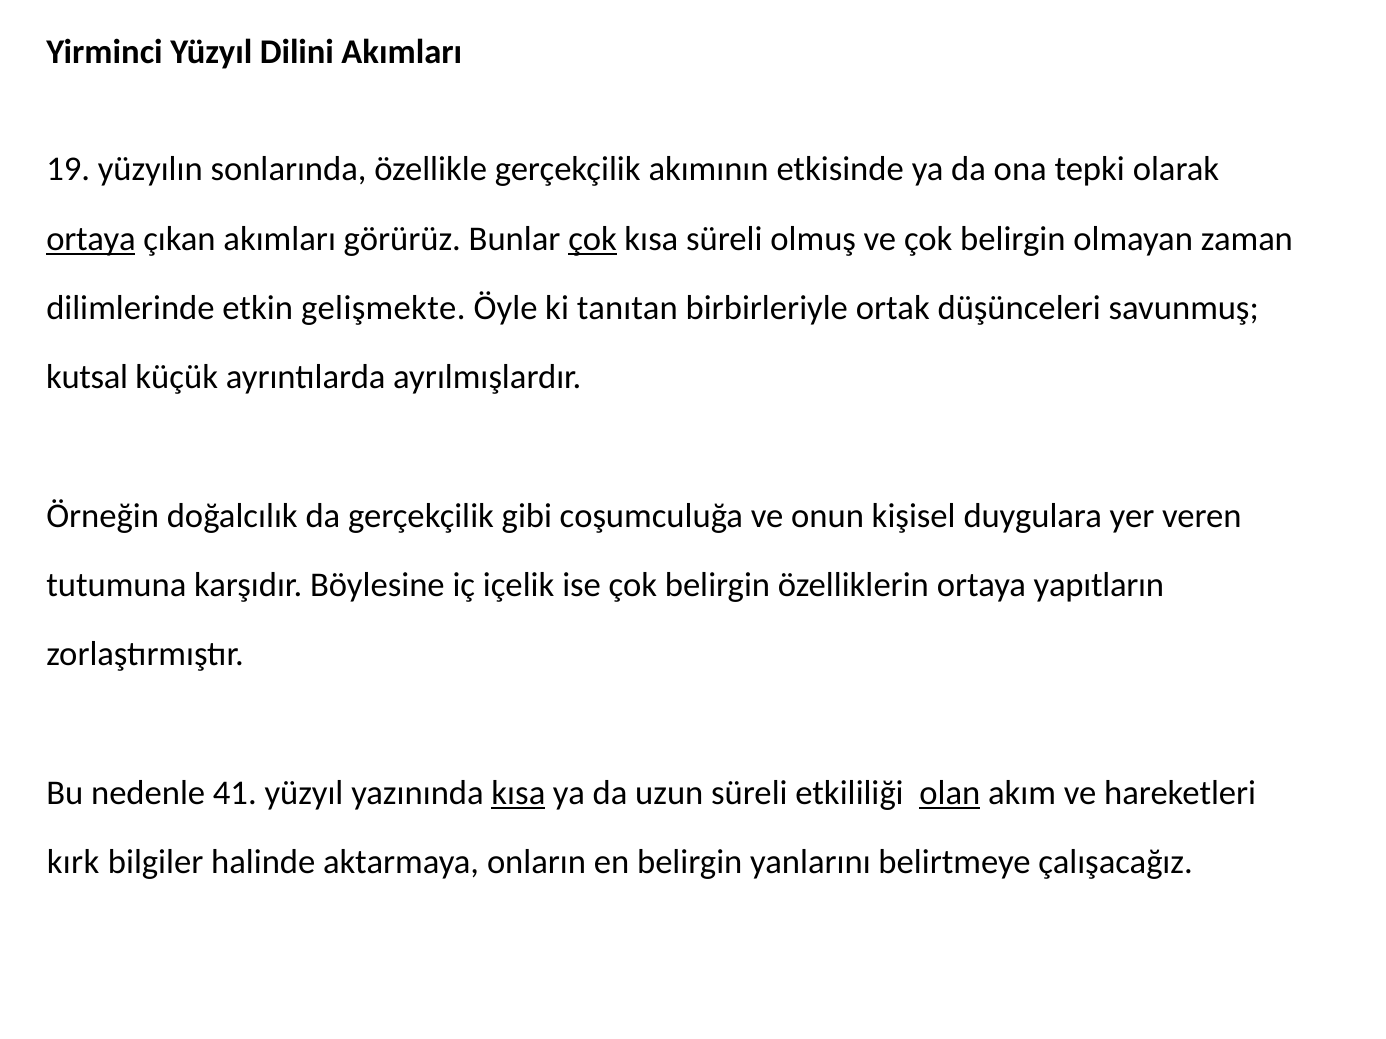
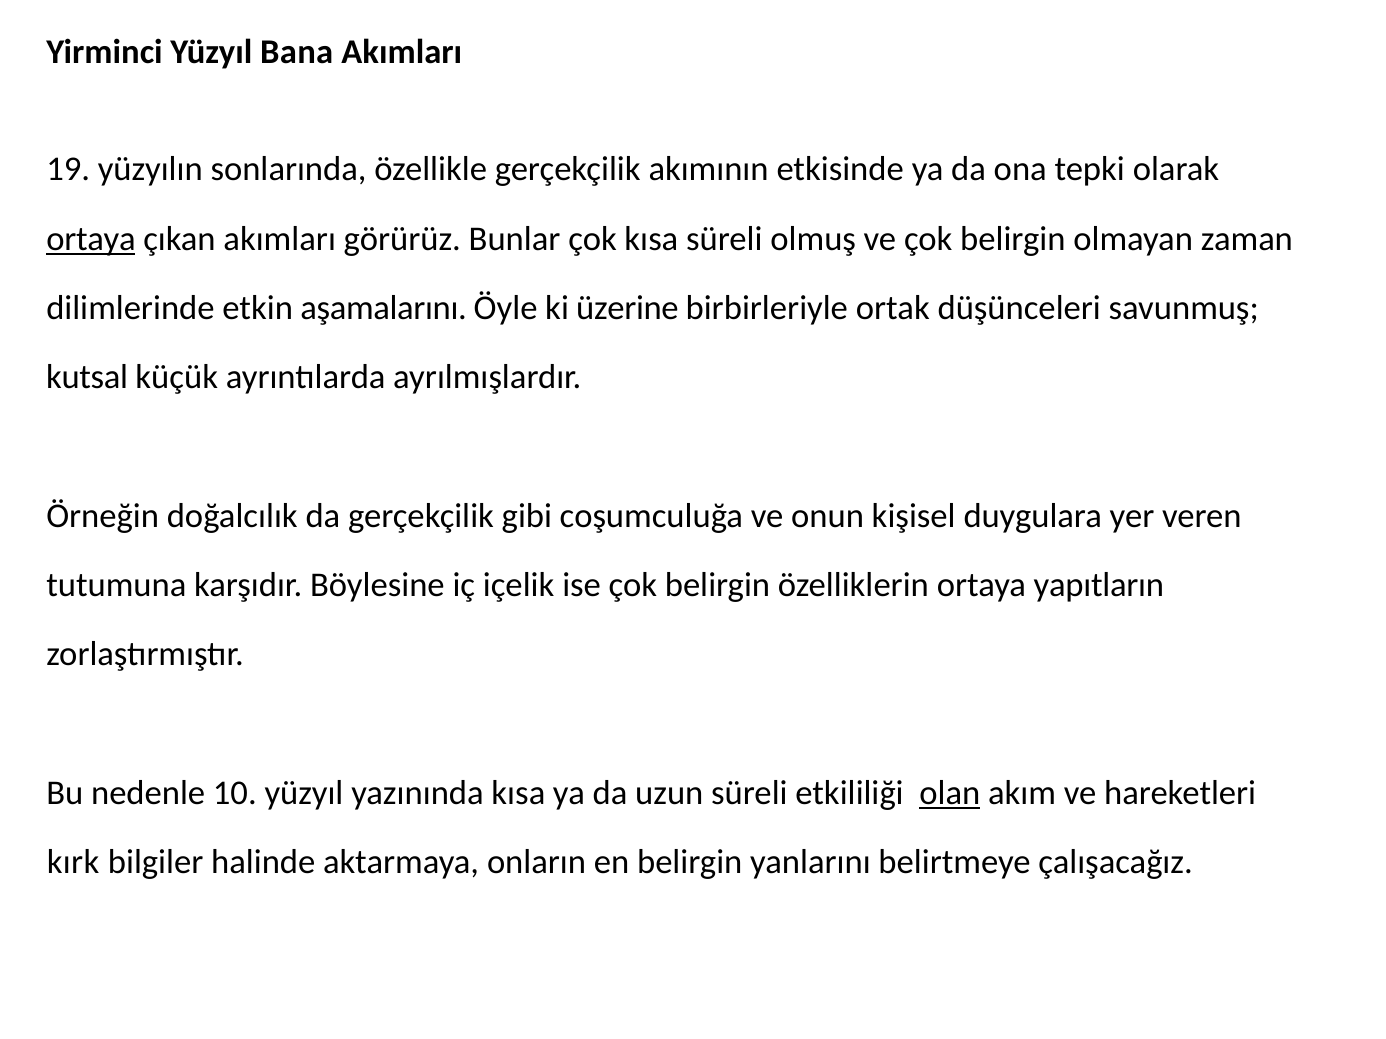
Dilini: Dilini -> Bana (297, 52)
çok underline: present -> none (593, 239)
gelişmekte: gelişmekte -> aşamalarını (384, 308)
tanıtan: tanıtan -> üzerine (627, 308)
41: 41 -> 10 (235, 793)
kısa underline: present -> none (518, 793)
